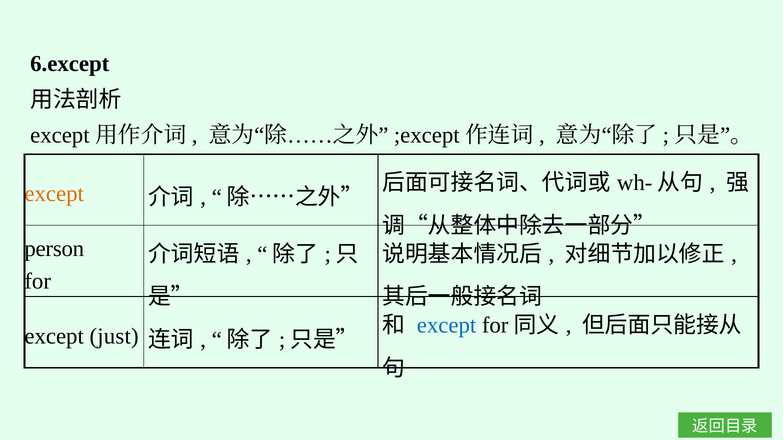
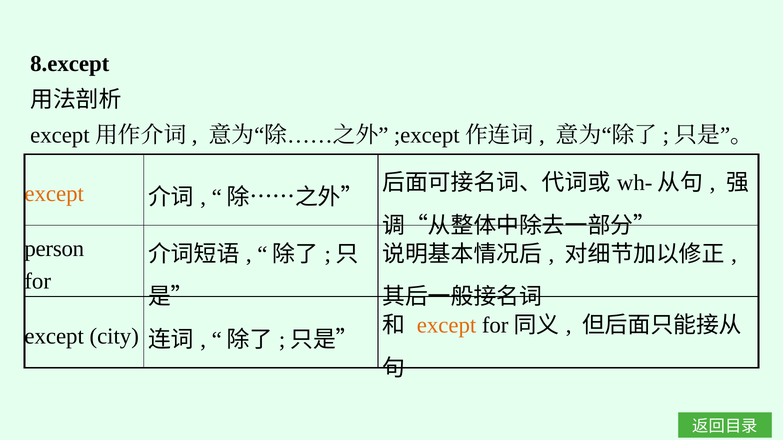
6.except: 6.except -> 8.except (70, 64)
except colour: blue -> orange (447, 326)
just: just -> city (114, 336)
